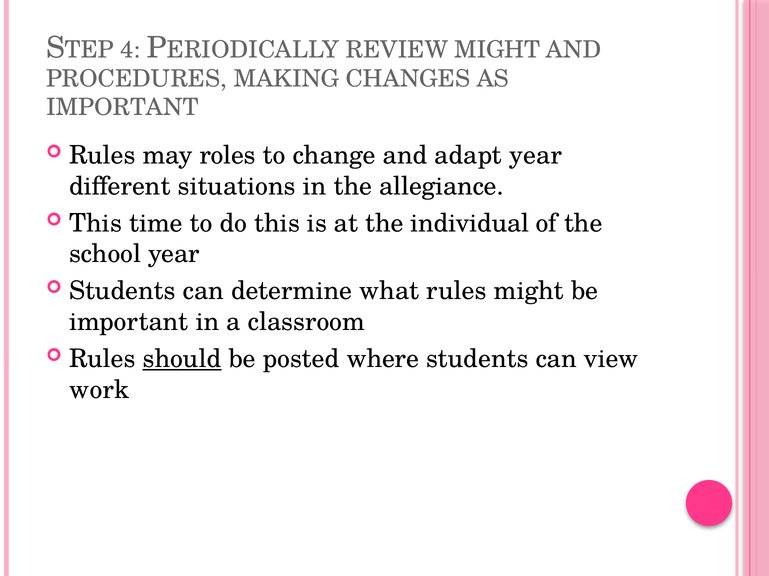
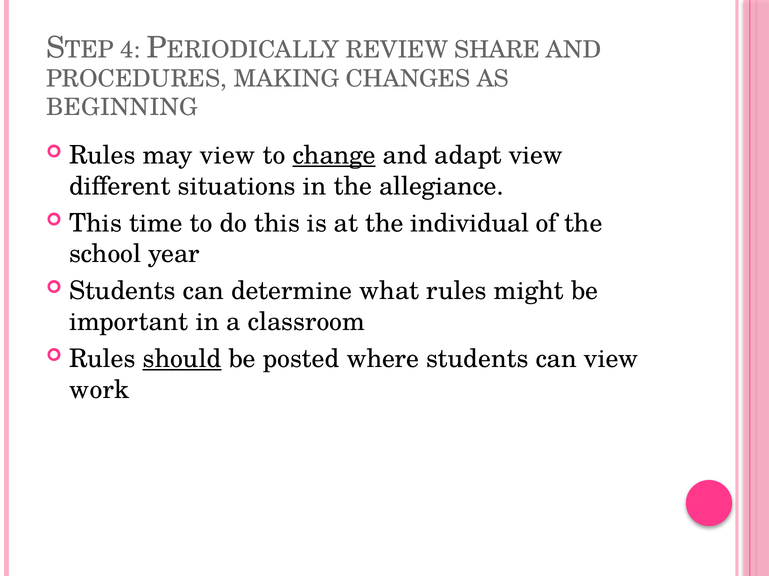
REVIEW MIGHT: MIGHT -> SHARE (497, 50)
IMPORTANT: IMPORTANT -> BEGINNING (122, 108)
may roles: roles -> view (227, 156)
change underline: none -> present (334, 156)
adapt year: year -> view (536, 156)
